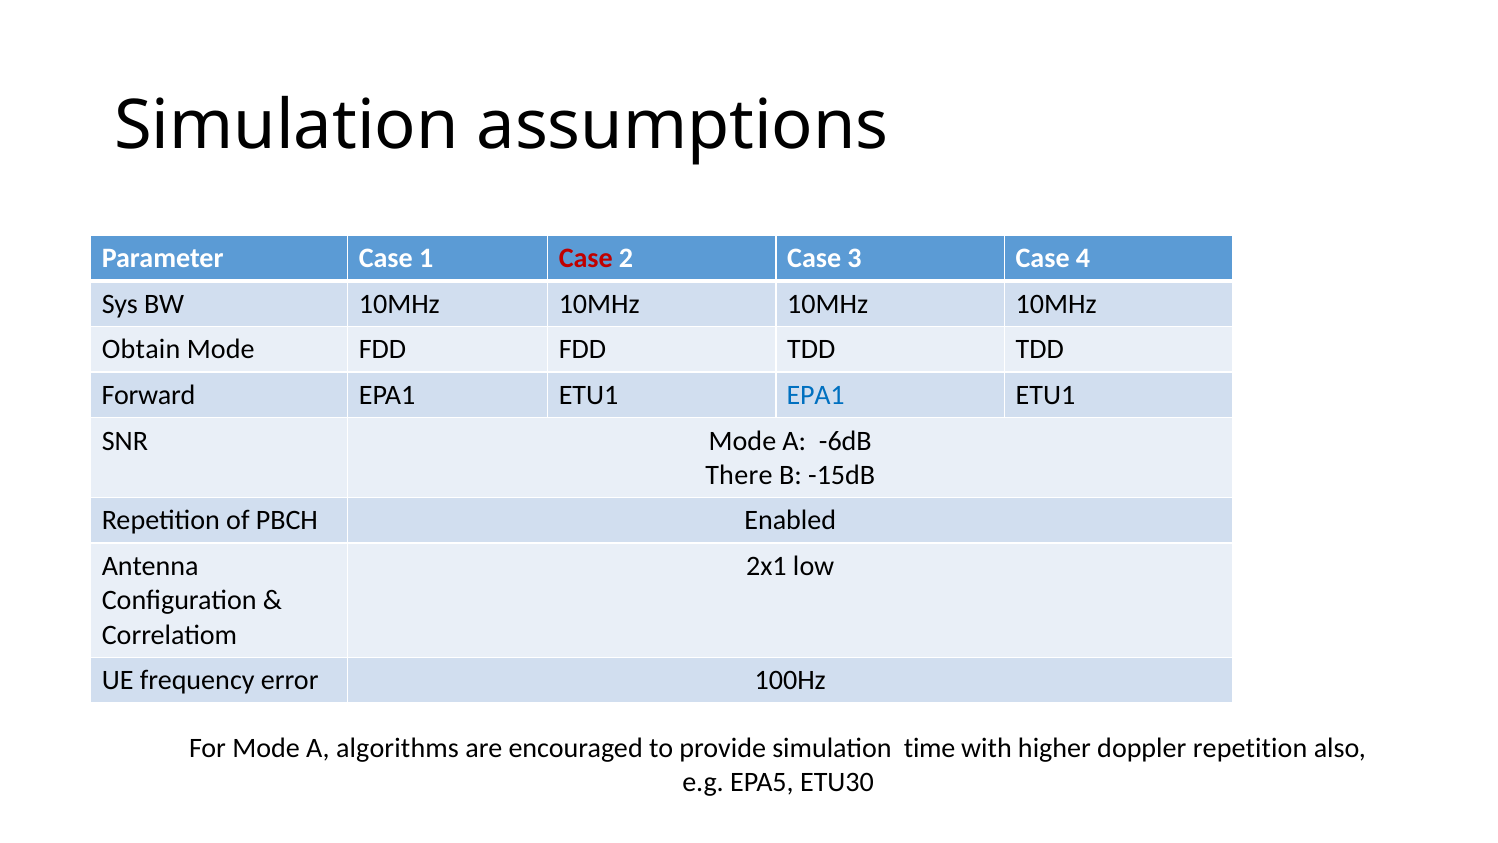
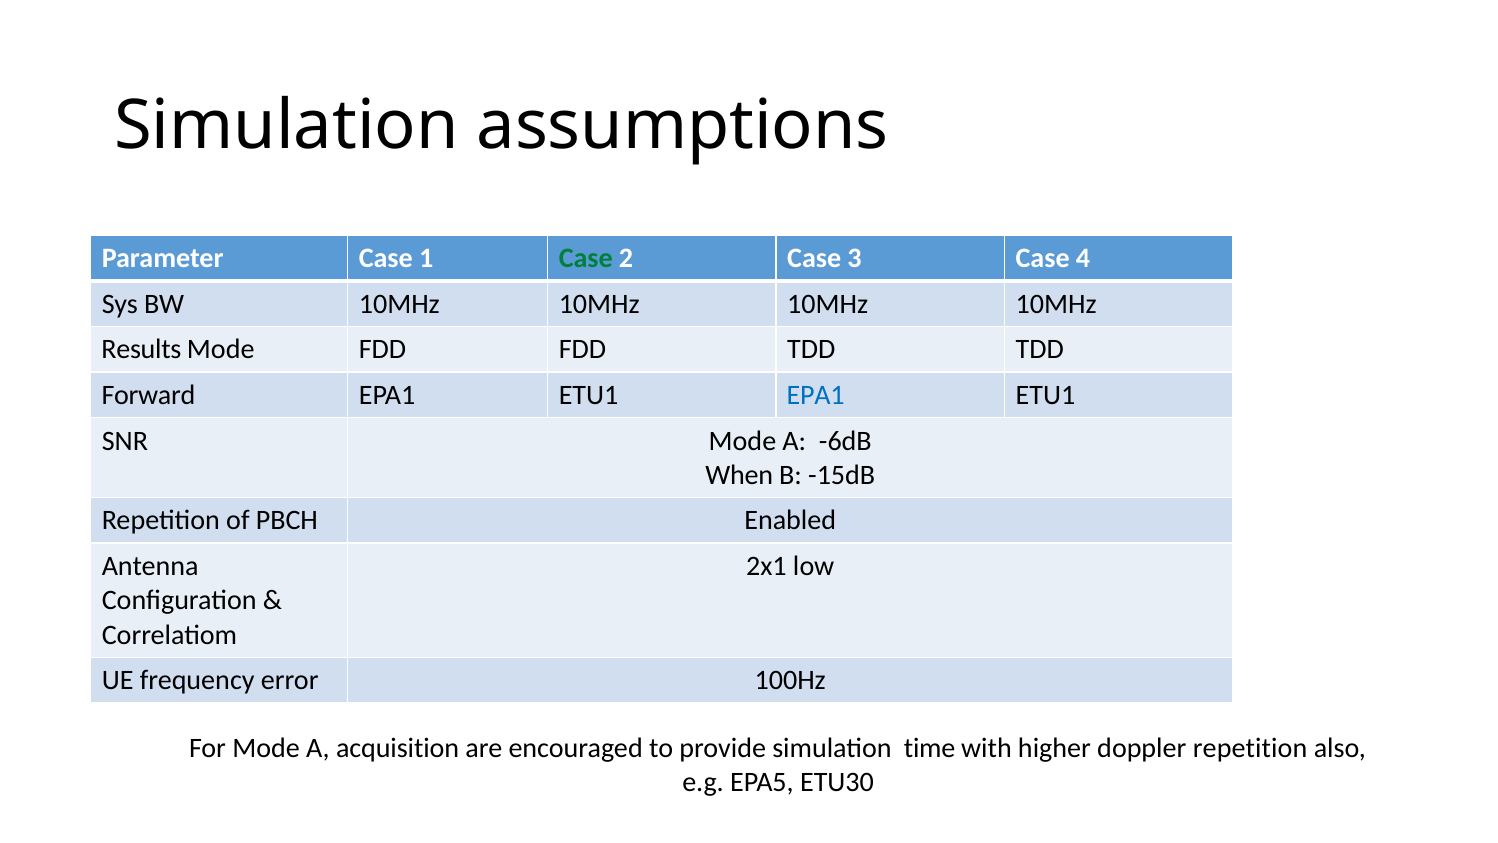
Case colour: red -> green (586, 258)
Obtain: Obtain -> Results (141, 349)
There: There -> When (739, 475)
algorithms: algorithms -> acquisition (398, 748)
